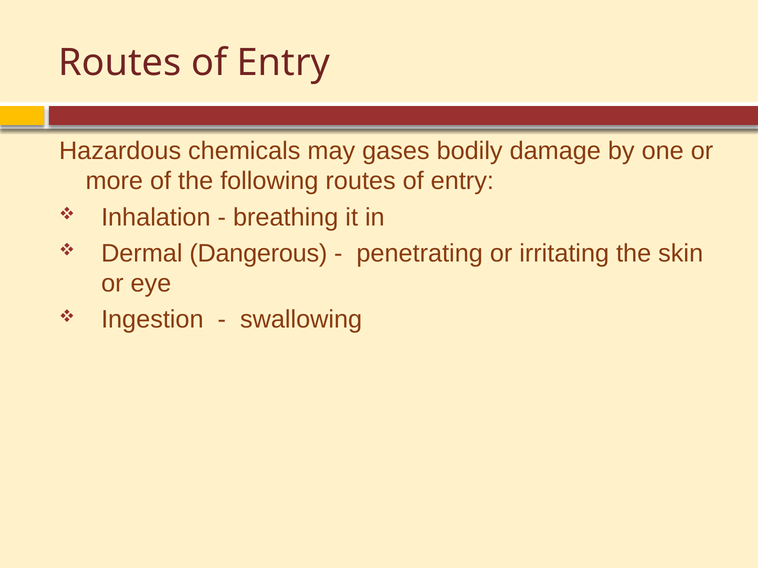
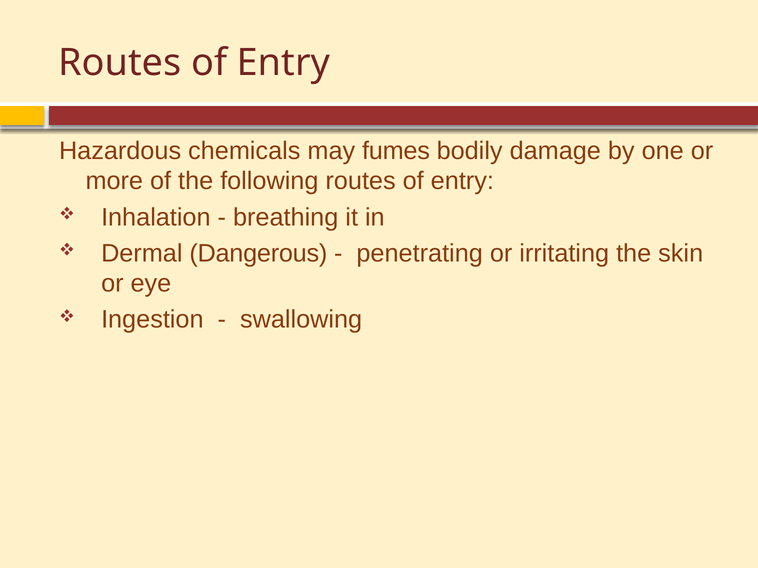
gases: gases -> fumes (396, 151)
